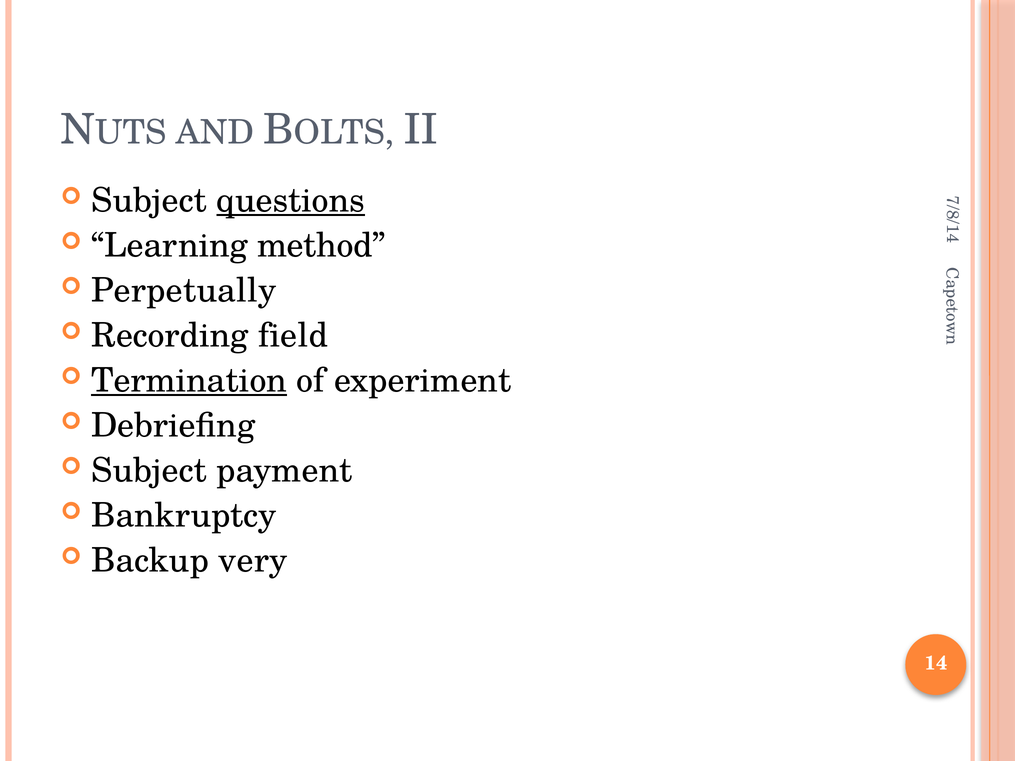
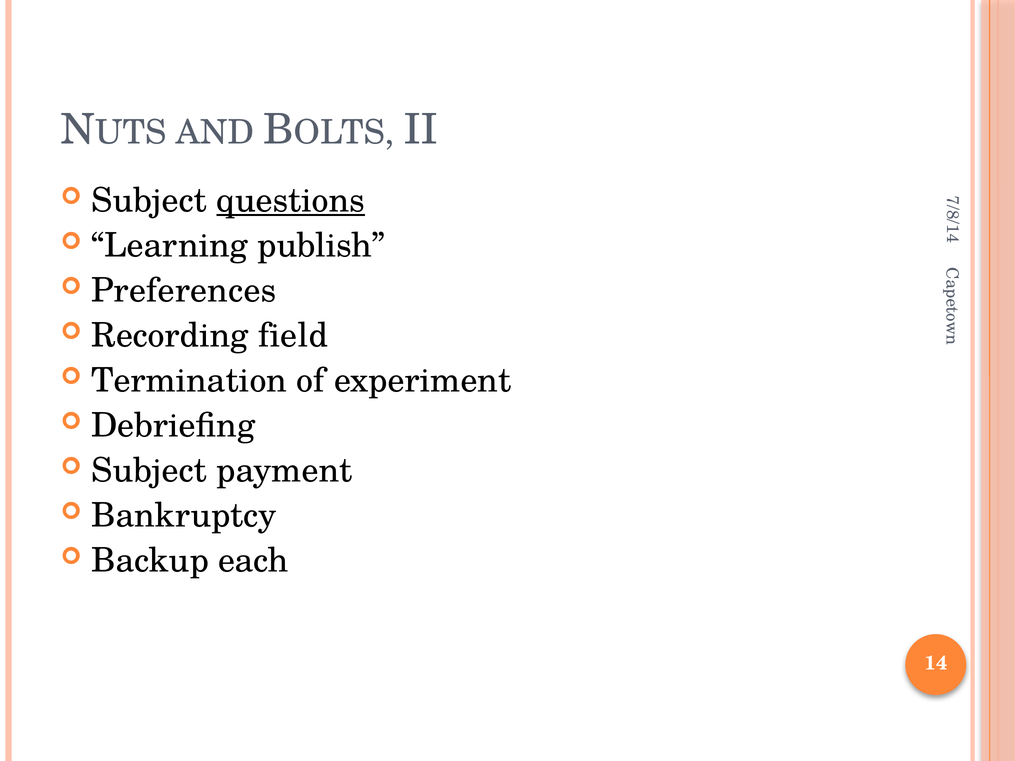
method: method -> publish (321, 246)
Perpetually: Perpetually -> Preferences (184, 291)
Termination underline: present -> none (189, 381)
very: very -> each (253, 561)
